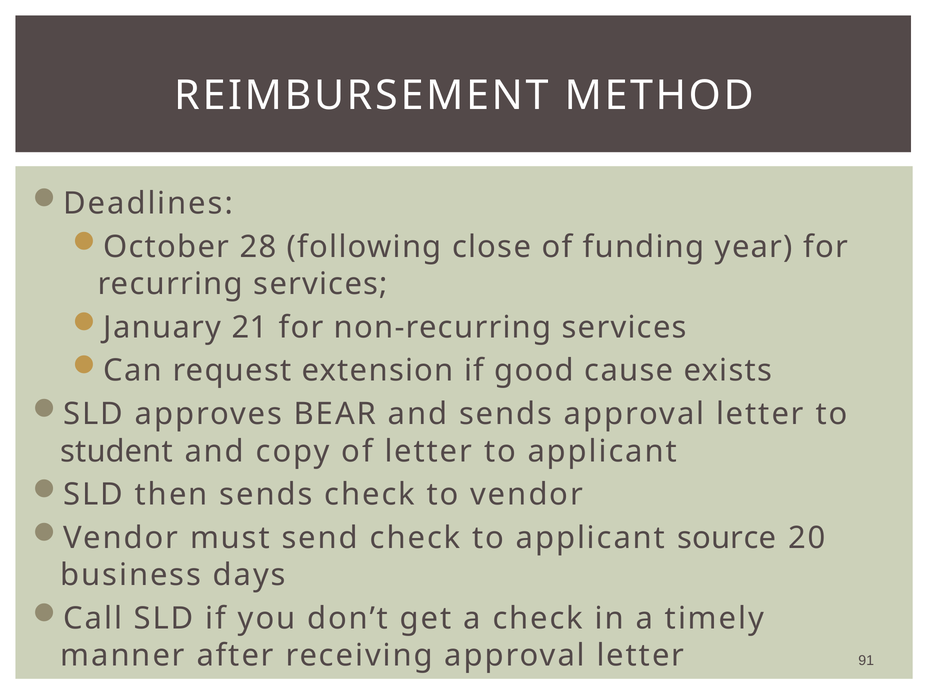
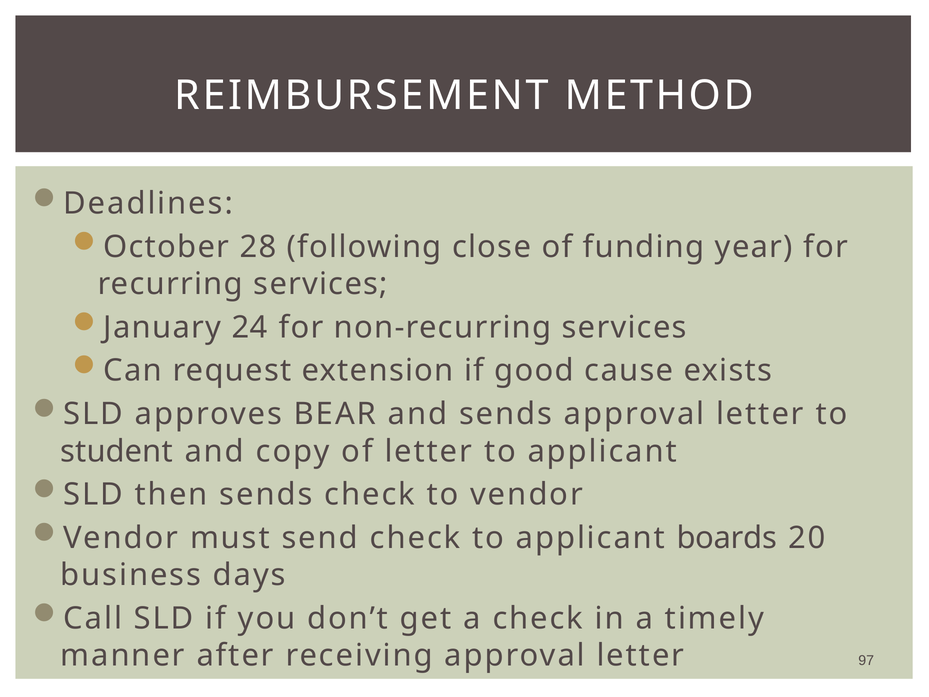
21: 21 -> 24 (250, 327)
source: source -> boards (727, 538)
91: 91 -> 97 (866, 661)
